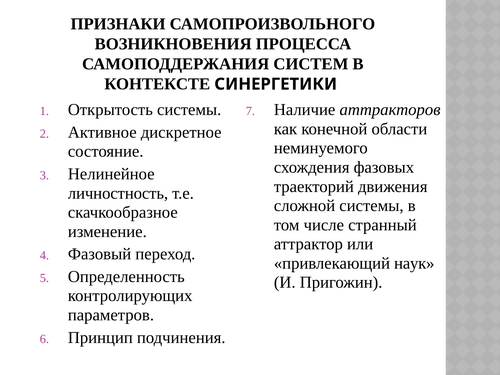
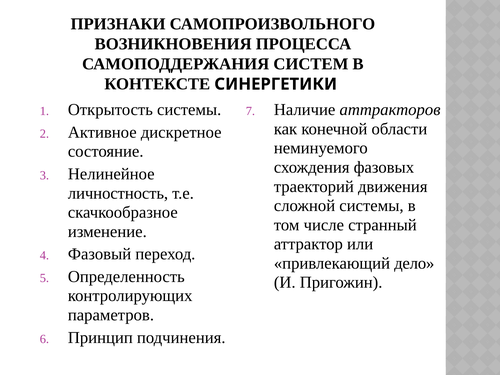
наук: наук -> дело (414, 263)
